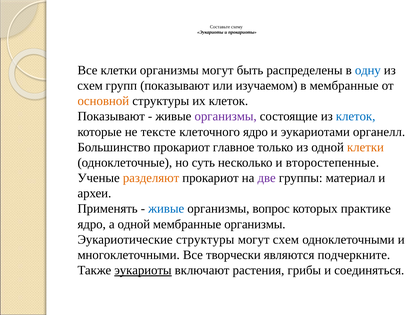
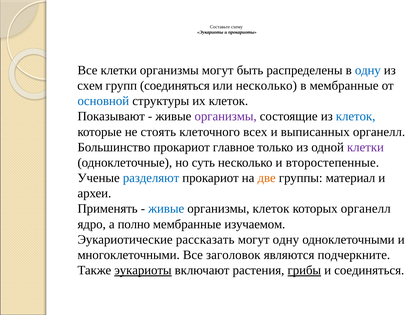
групп показывают: показывают -> соединяться (175, 85)
или изучаемом: изучаемом -> несколько (266, 85)
основной colour: orange -> blue (103, 101)
тексте: тексте -> стоять (158, 131)
клеточного ядро: ядро -> всех (255, 131)
эукариотами: эукариотами -> выписанных (315, 131)
клетки colour: orange -> purple (365, 147)
разделяют colour: orange -> blue (151, 178)
две colour: purple -> orange (267, 178)
организмы вопрос: вопрос -> клеток (271, 208)
которых практике: практике -> органелл (366, 208)
а одной: одной -> полно (134, 224)
мембранные организмы: организмы -> изучаемом (255, 224)
Эукариотические структуры: структуры -> рассказать (205, 239)
могут схем: схем -> одну (286, 239)
творчески: творчески -> заголовок (233, 254)
грибы underline: none -> present (304, 270)
